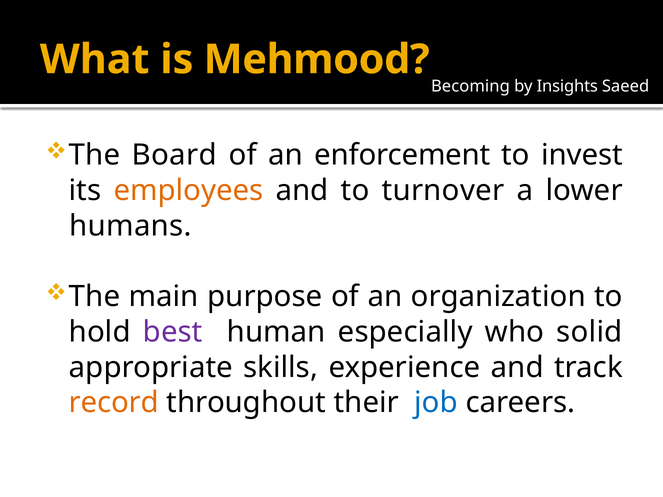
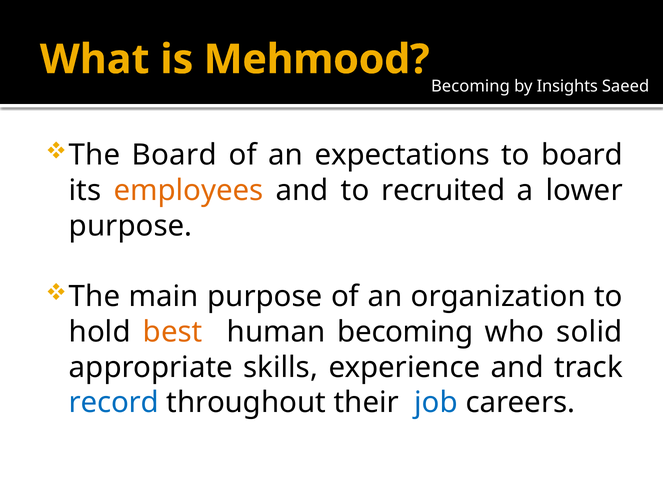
enforcement: enforcement -> expectations (402, 155)
to invest: invest -> board (582, 155)
turnover: turnover -> recruited (443, 191)
humans: humans -> purpose (131, 226)
best colour: purple -> orange (173, 332)
human especially: especially -> becoming (405, 332)
record colour: orange -> blue (114, 403)
